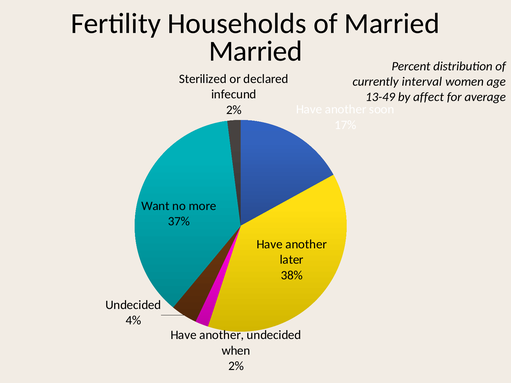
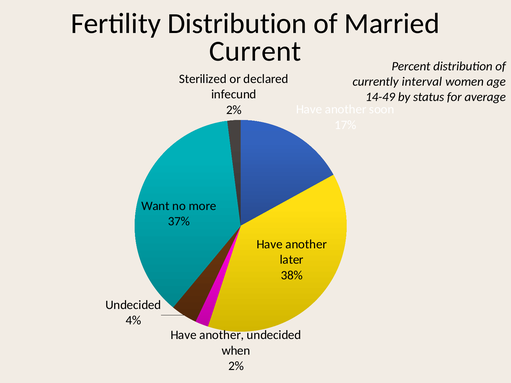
Fertility Households: Households -> Distribution (237, 23)
Married: Married -> Current (255, 51)
13-49: 13-49 -> 14-49 (380, 97)
affect: affect -> status (429, 97)
